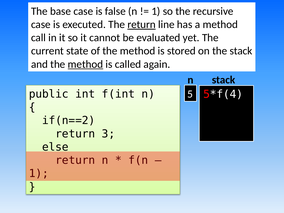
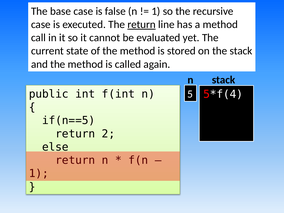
method underline: present -> none (85, 64)
if(n==2: if(n==2 -> if(n==5 (69, 121)
3: 3 -> 2 (108, 134)
